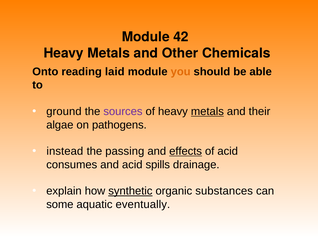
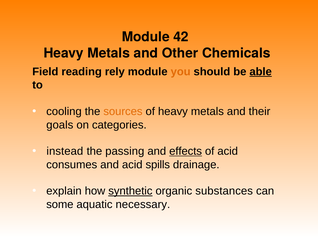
Onto: Onto -> Field (45, 72)
laid: laid -> rely (115, 72)
able underline: none -> present (261, 72)
ground: ground -> cooling (64, 112)
sources colour: purple -> orange (123, 112)
metals underline: present -> none (207, 112)
algae: algae -> goals (60, 125)
pathogens: pathogens -> categories (119, 125)
eventually: eventually -> necessary (143, 205)
